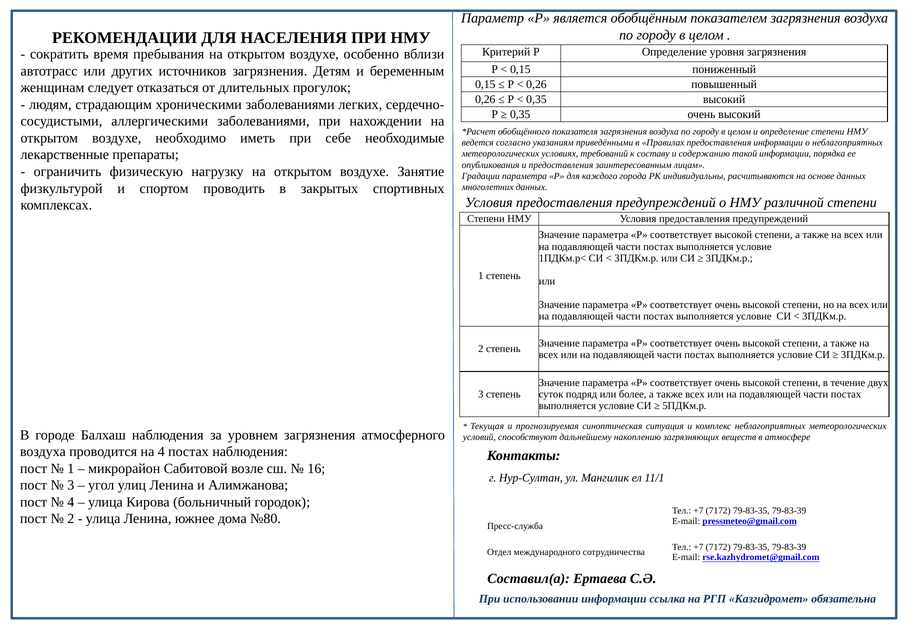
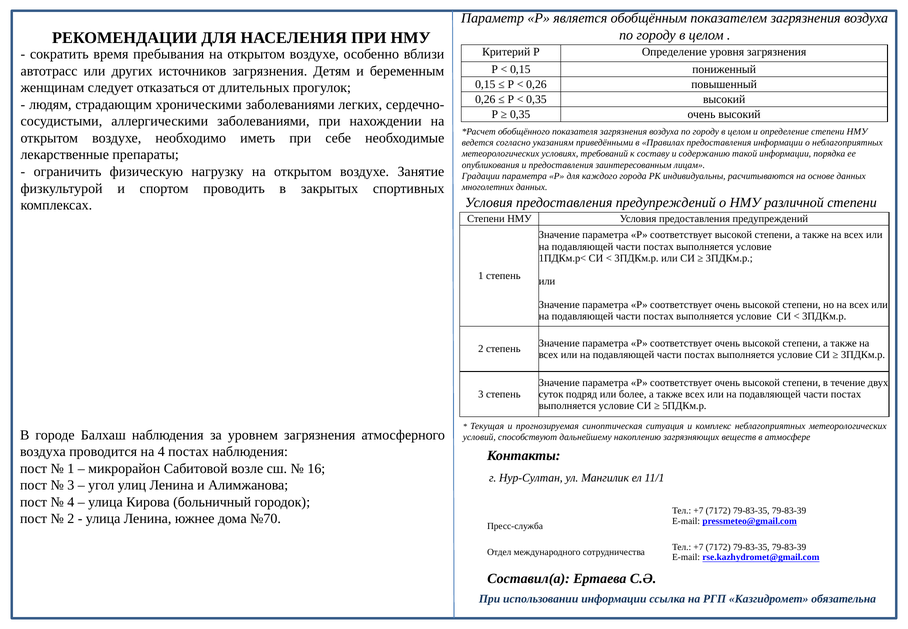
№80: №80 -> №70 (266, 518)
